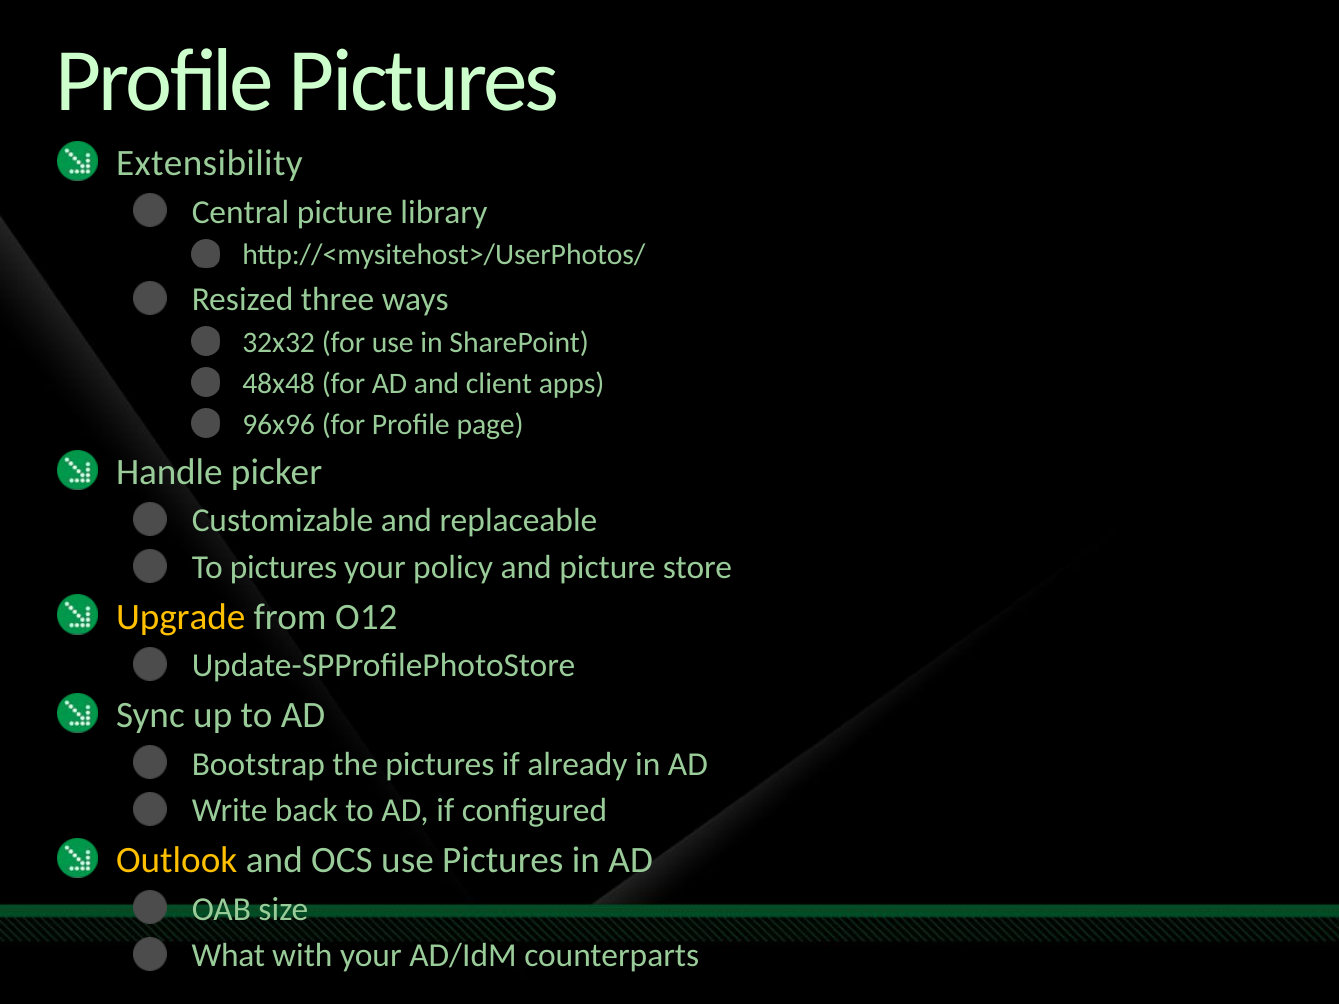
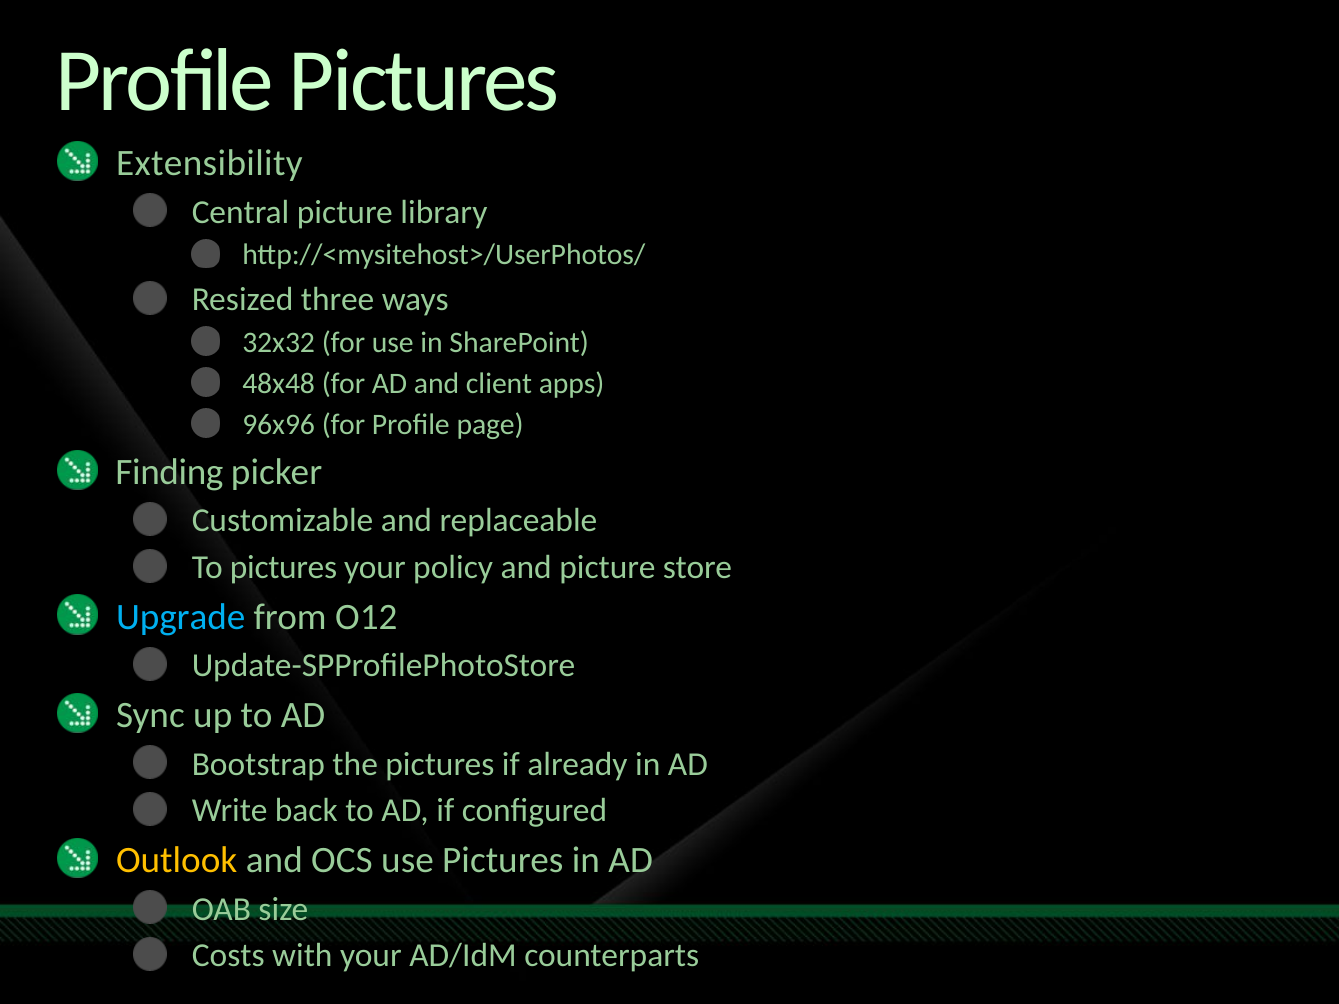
Handle: Handle -> Finding (169, 472)
Upgrade colour: yellow -> light blue (181, 617)
What: What -> Costs (228, 956)
